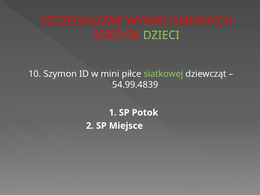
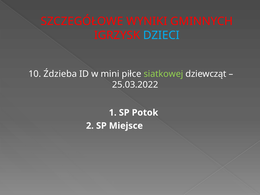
DZIECI colour: light green -> light blue (161, 35)
Szymon: Szymon -> Ździeba (60, 74)
54.99.4839: 54.99.4839 -> 25.03.2022 (135, 85)
